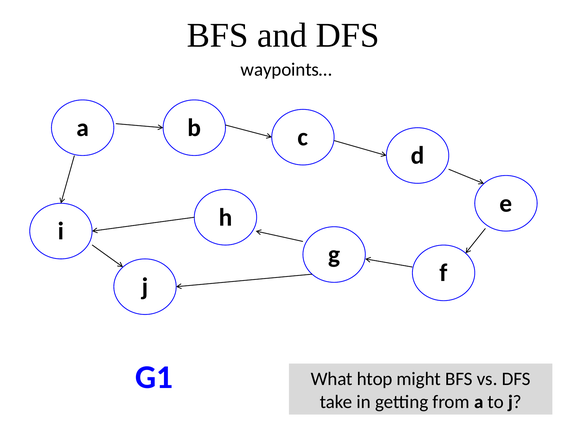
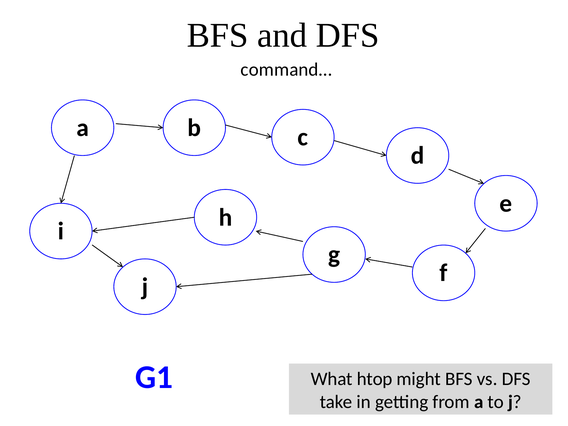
waypoints…: waypoints… -> command… (286, 70)
